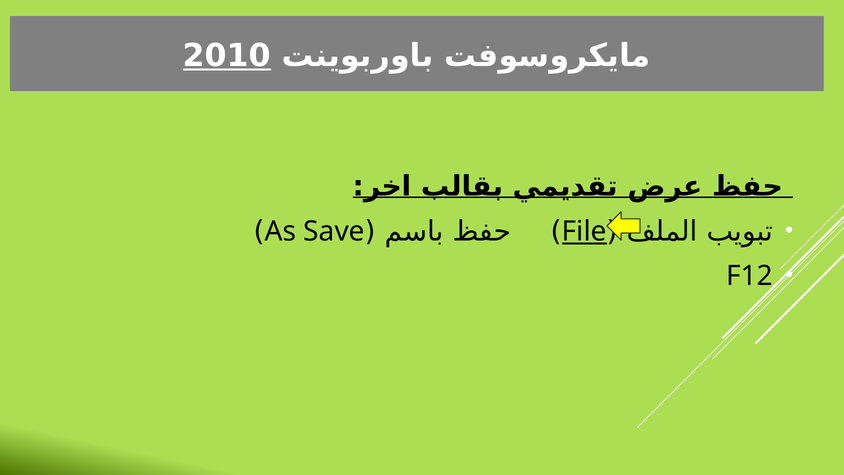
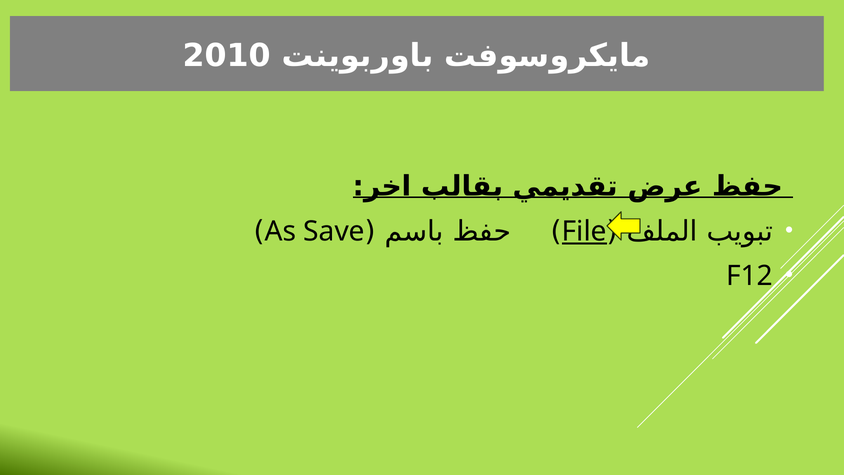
2010 underline: present -> none (227, 56)
